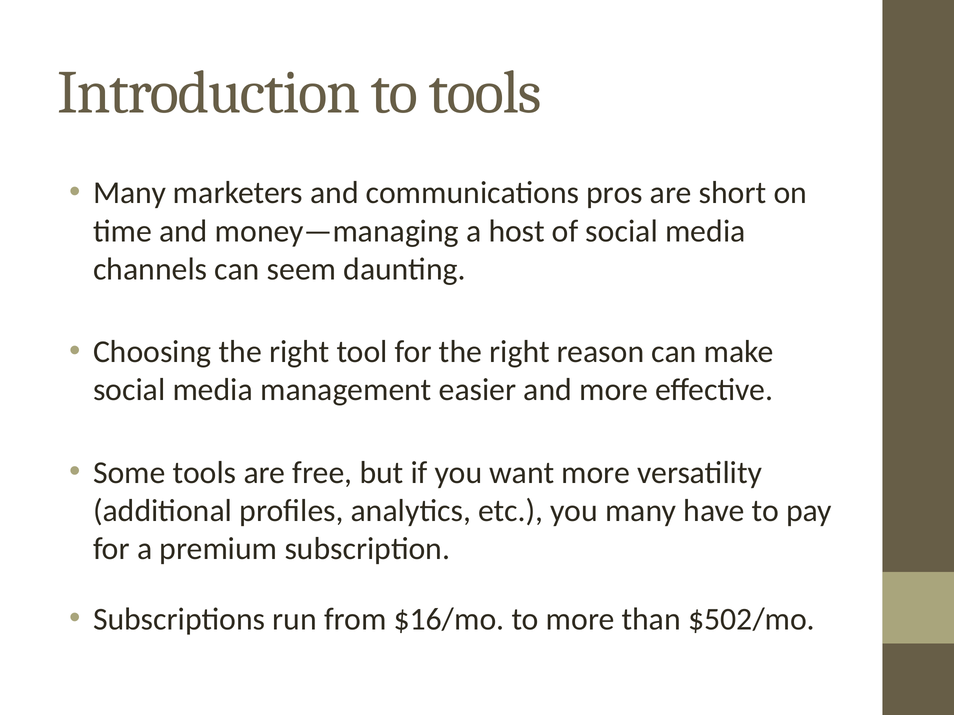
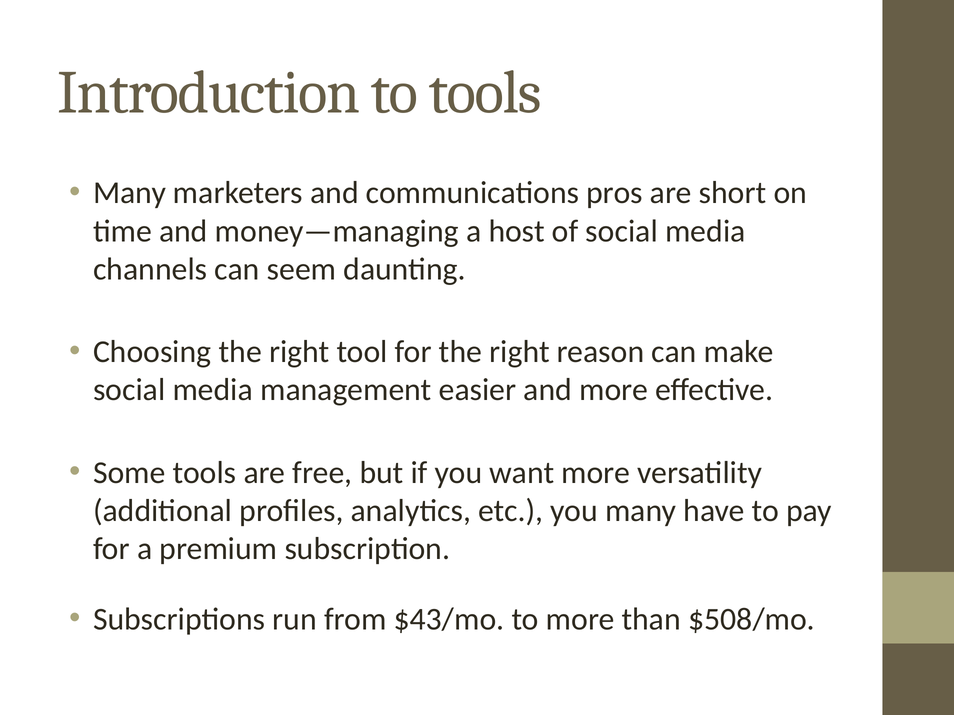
$16/mo: $16/mo -> $43/mo (449, 620)
$502/mo: $502/mo -> $508/mo (752, 620)
